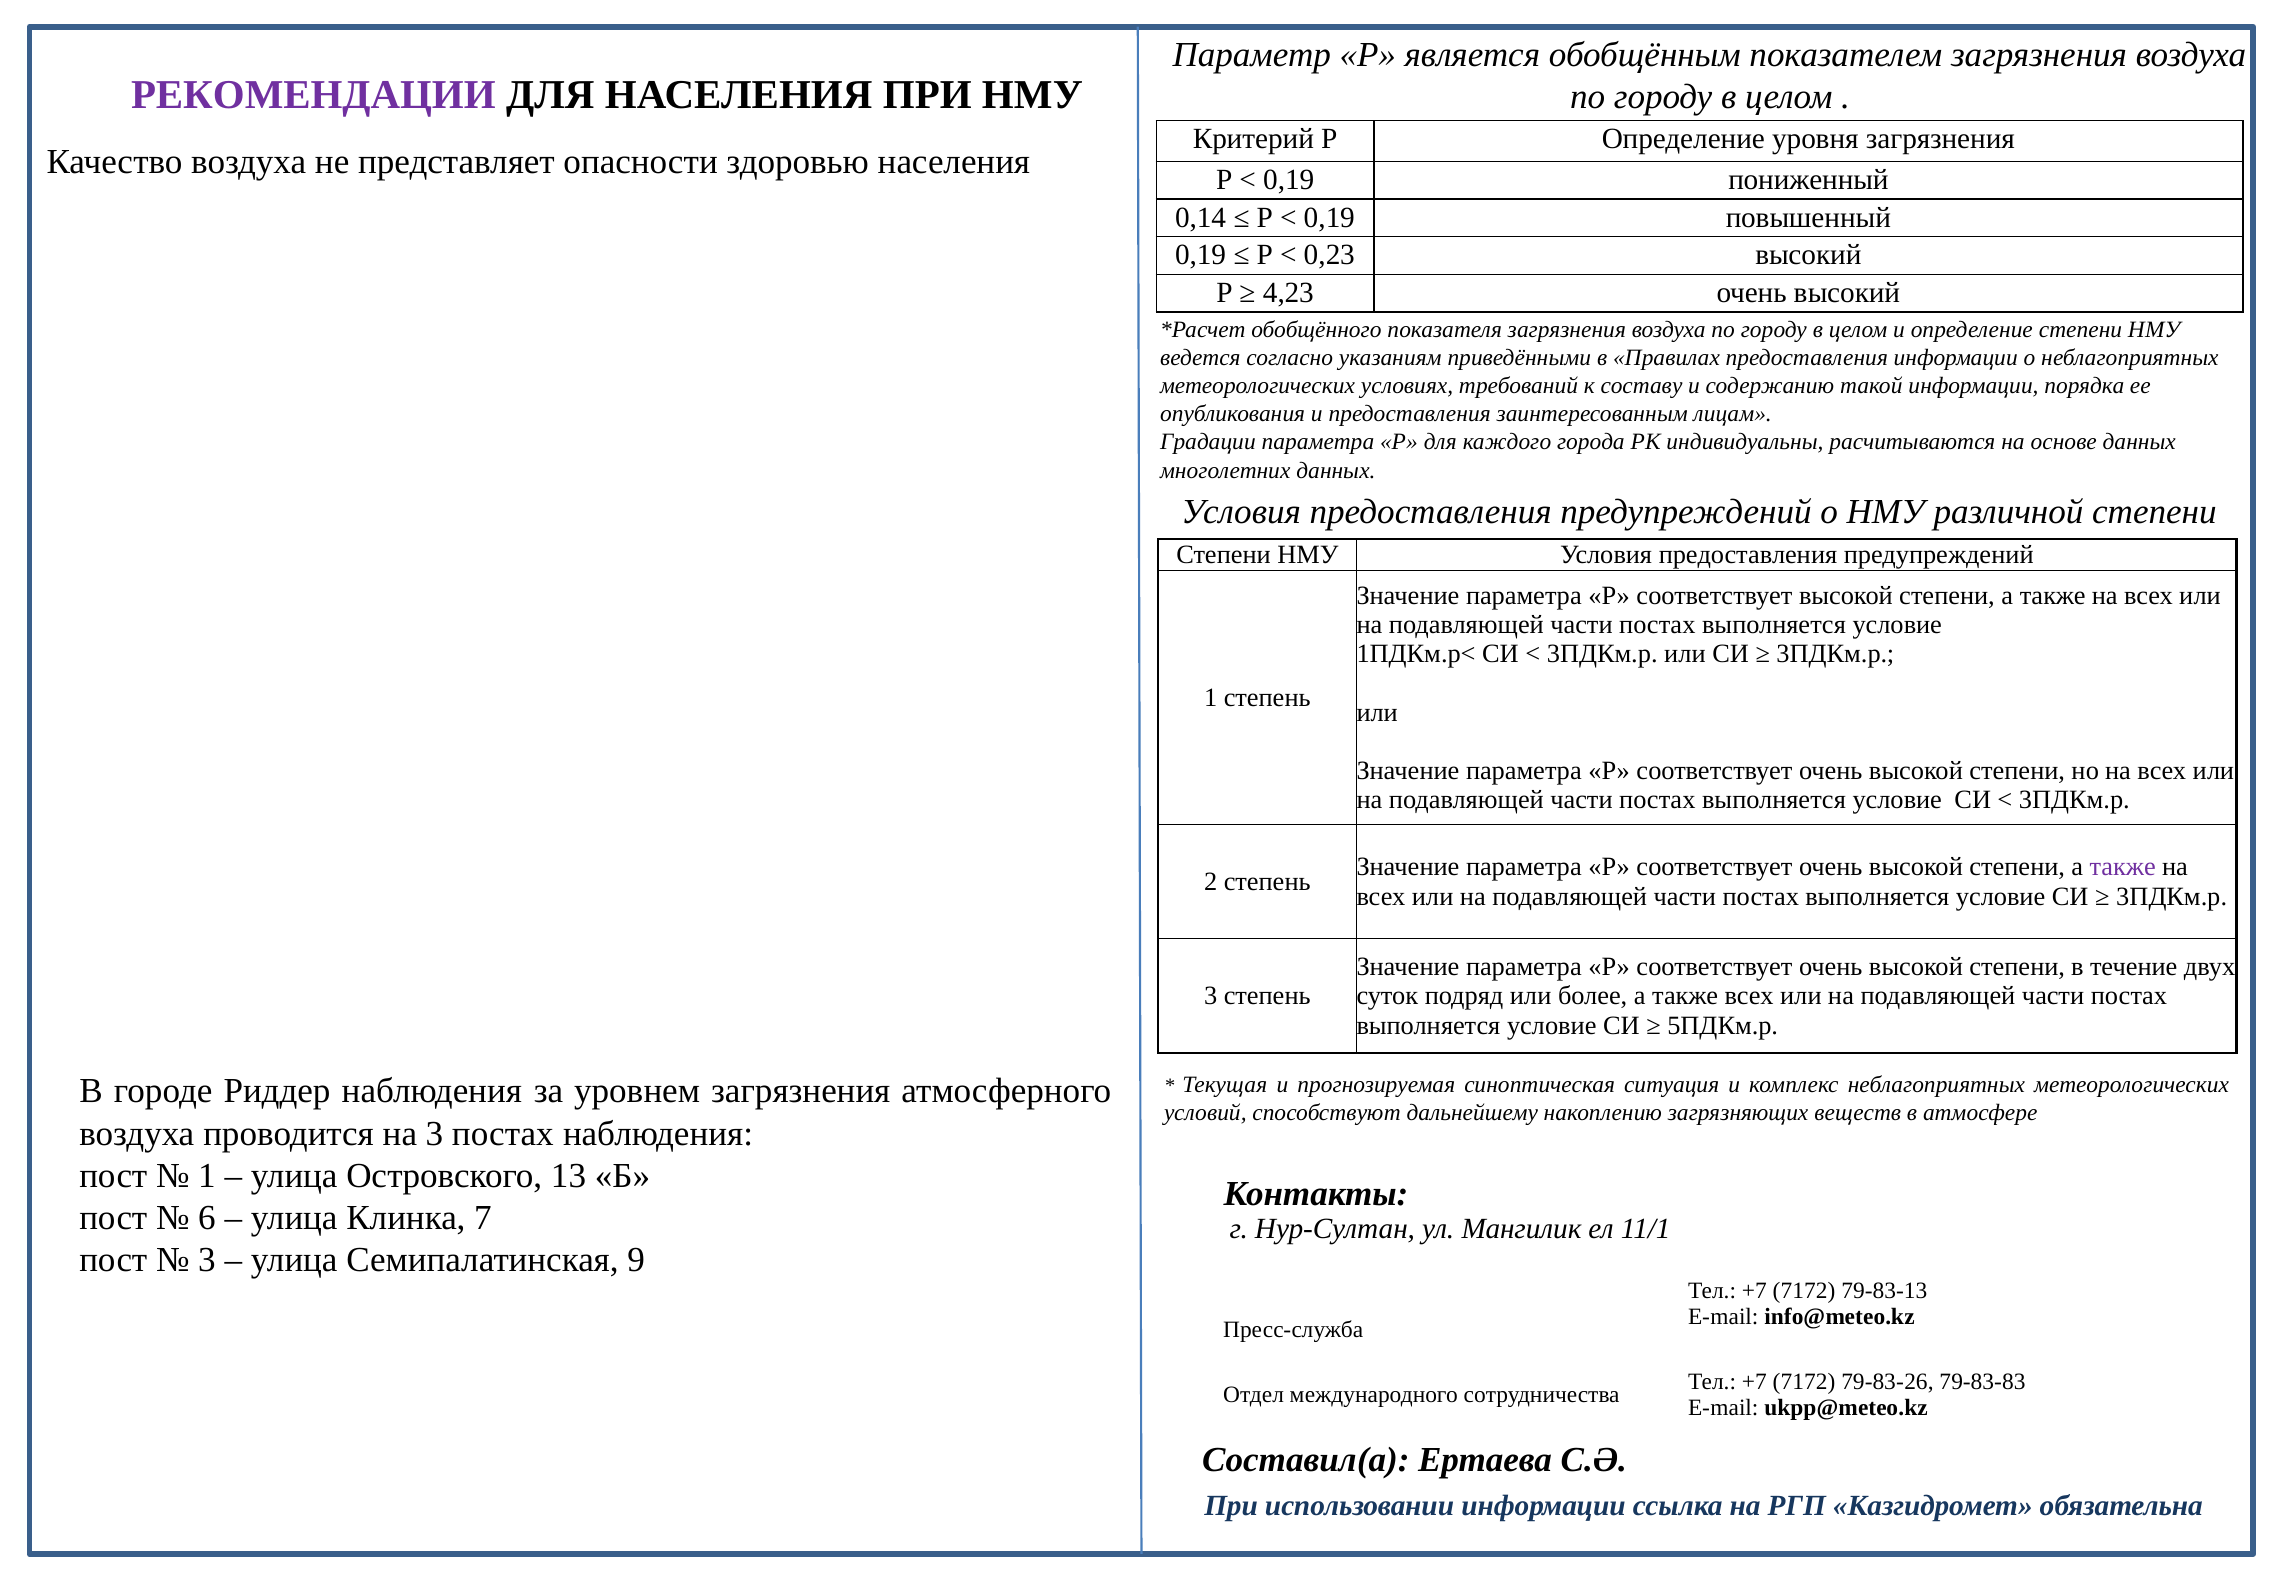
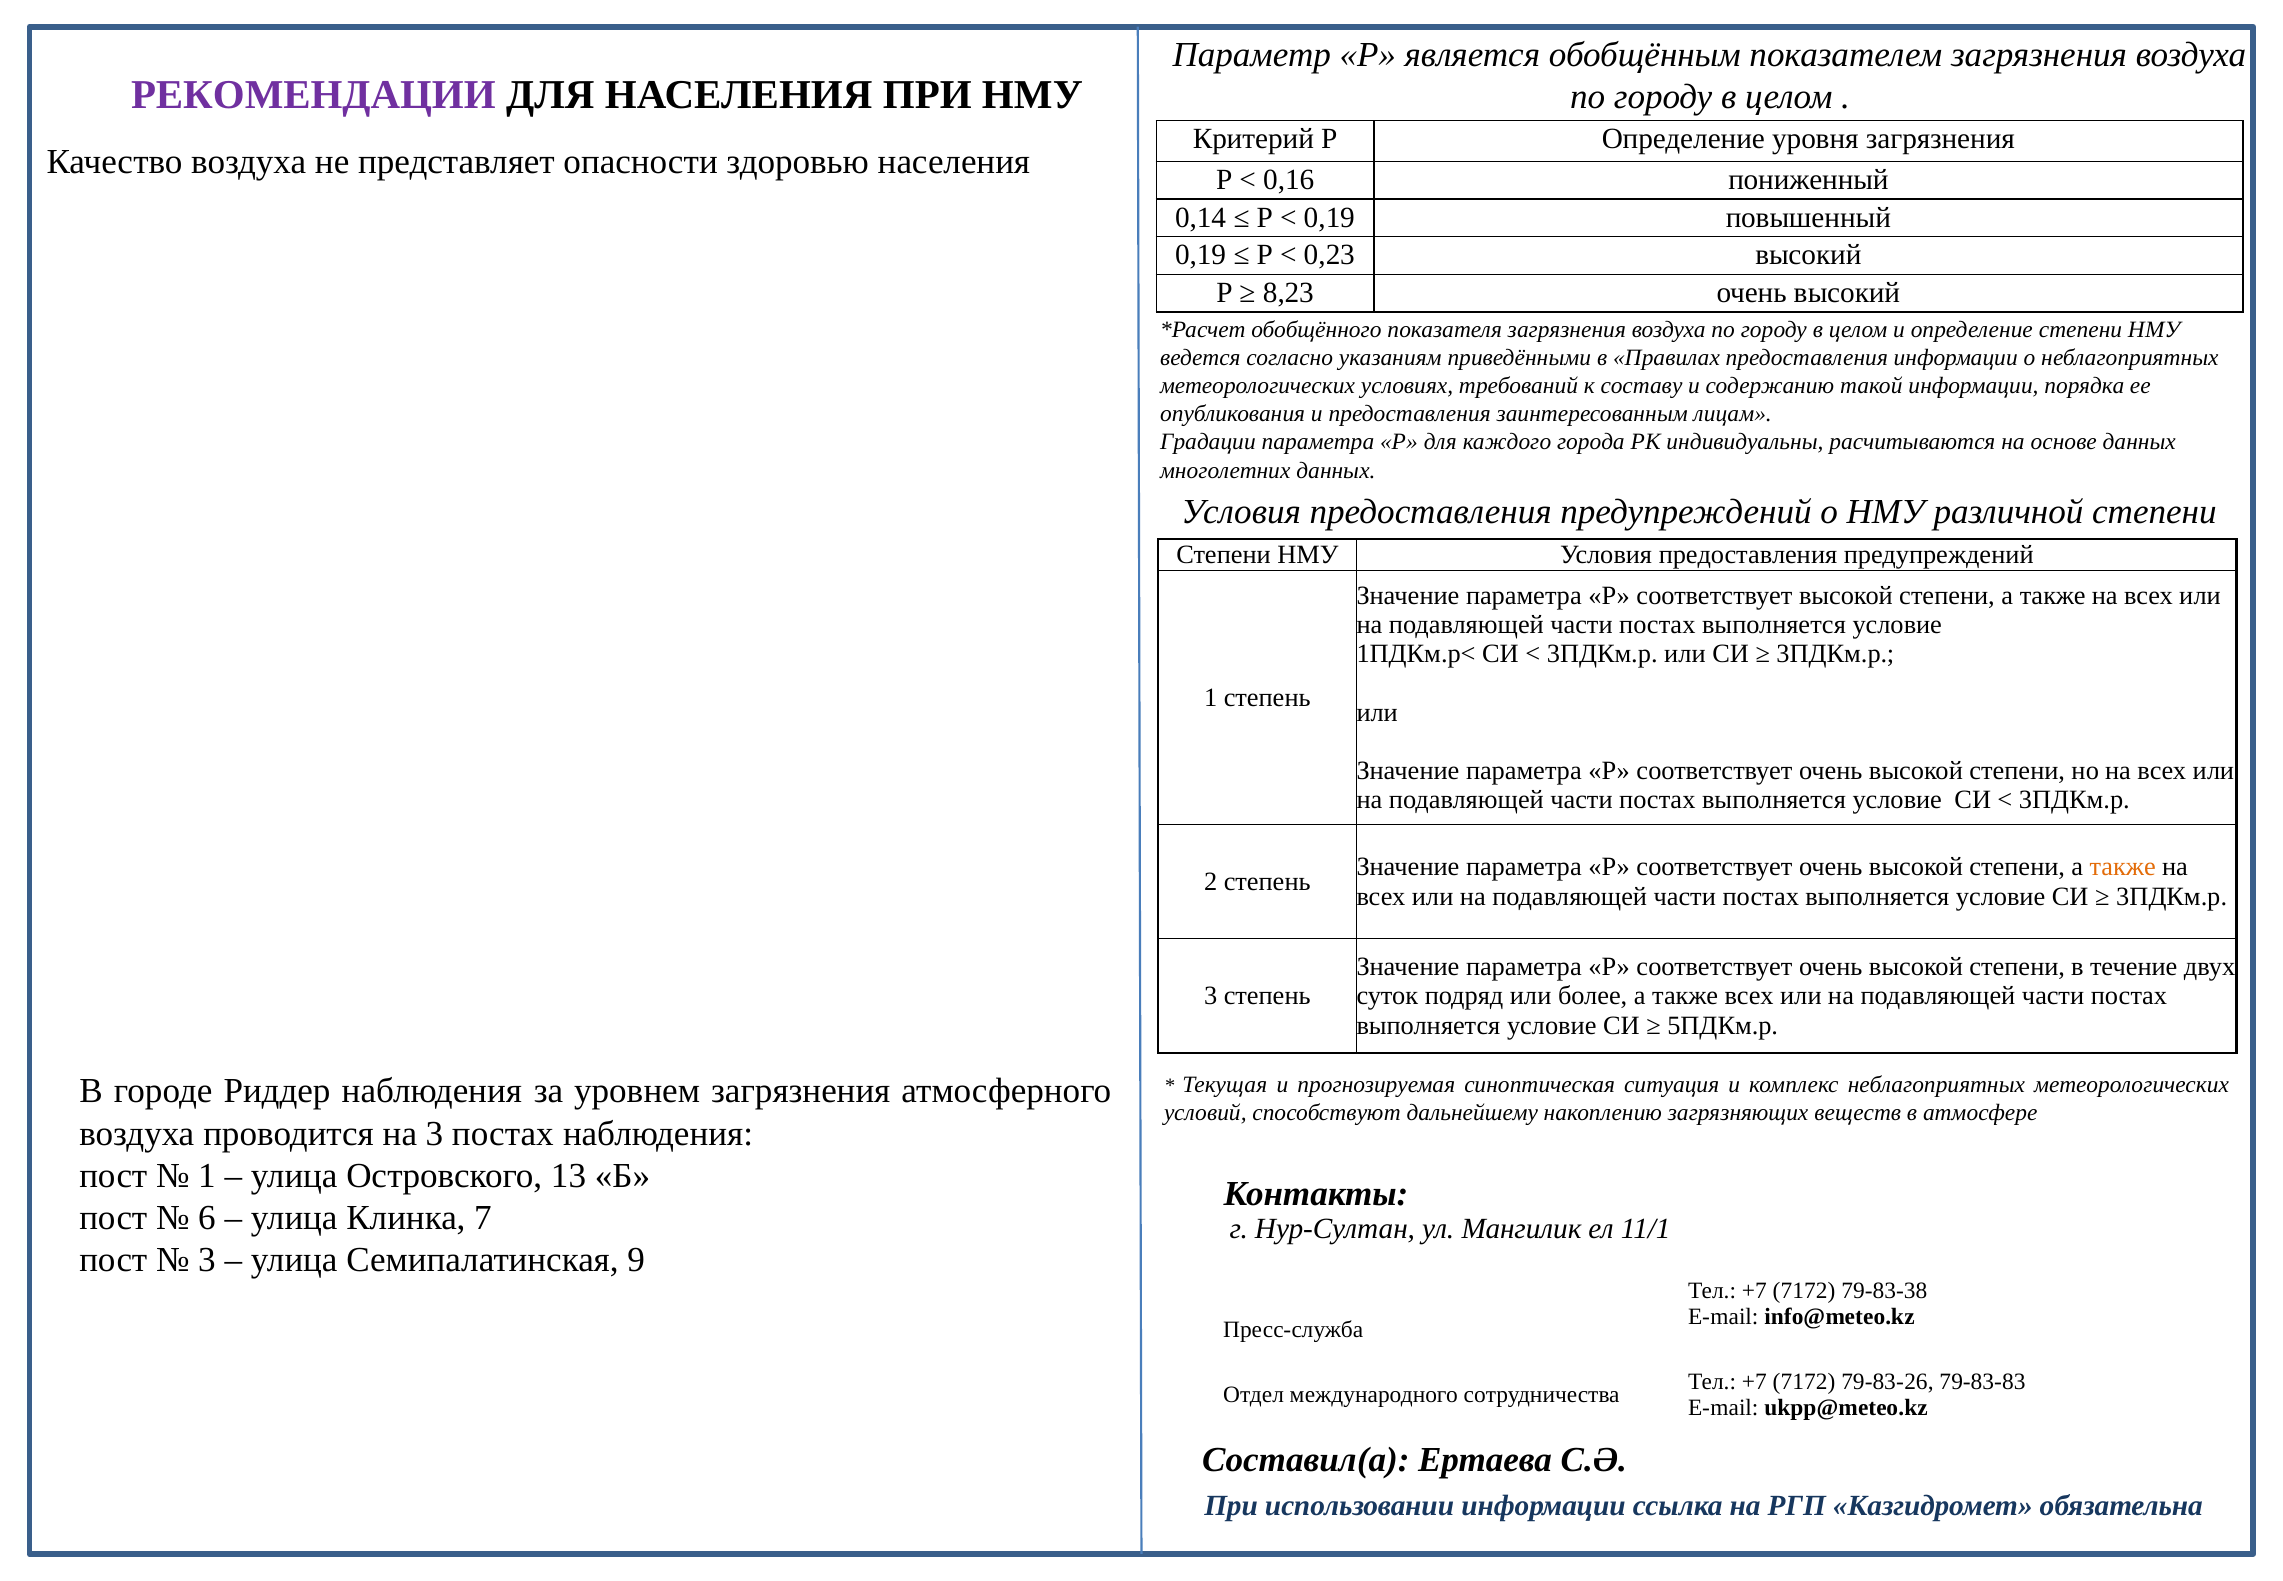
0,19: 0,19 -> 0,16 (1289, 180)
4,23: 4,23 -> 8,23 (1288, 293)
также colour: purple -> orange (2123, 867)
79-83-13: 79-83-13 -> 79-83-38 (1884, 1290)
